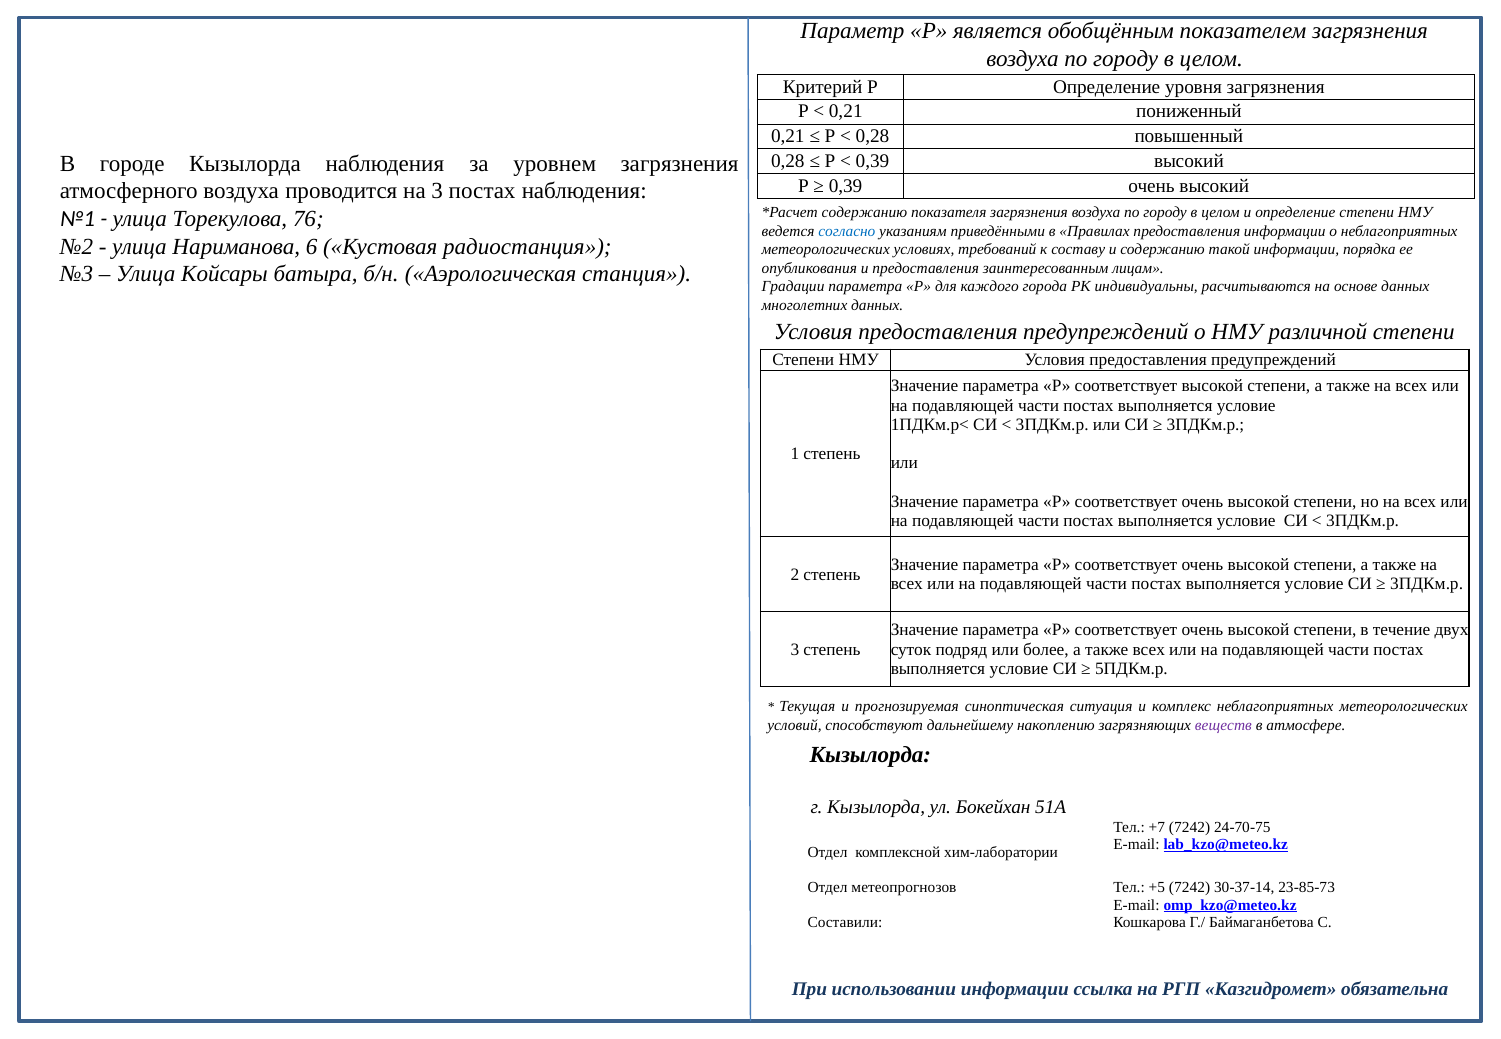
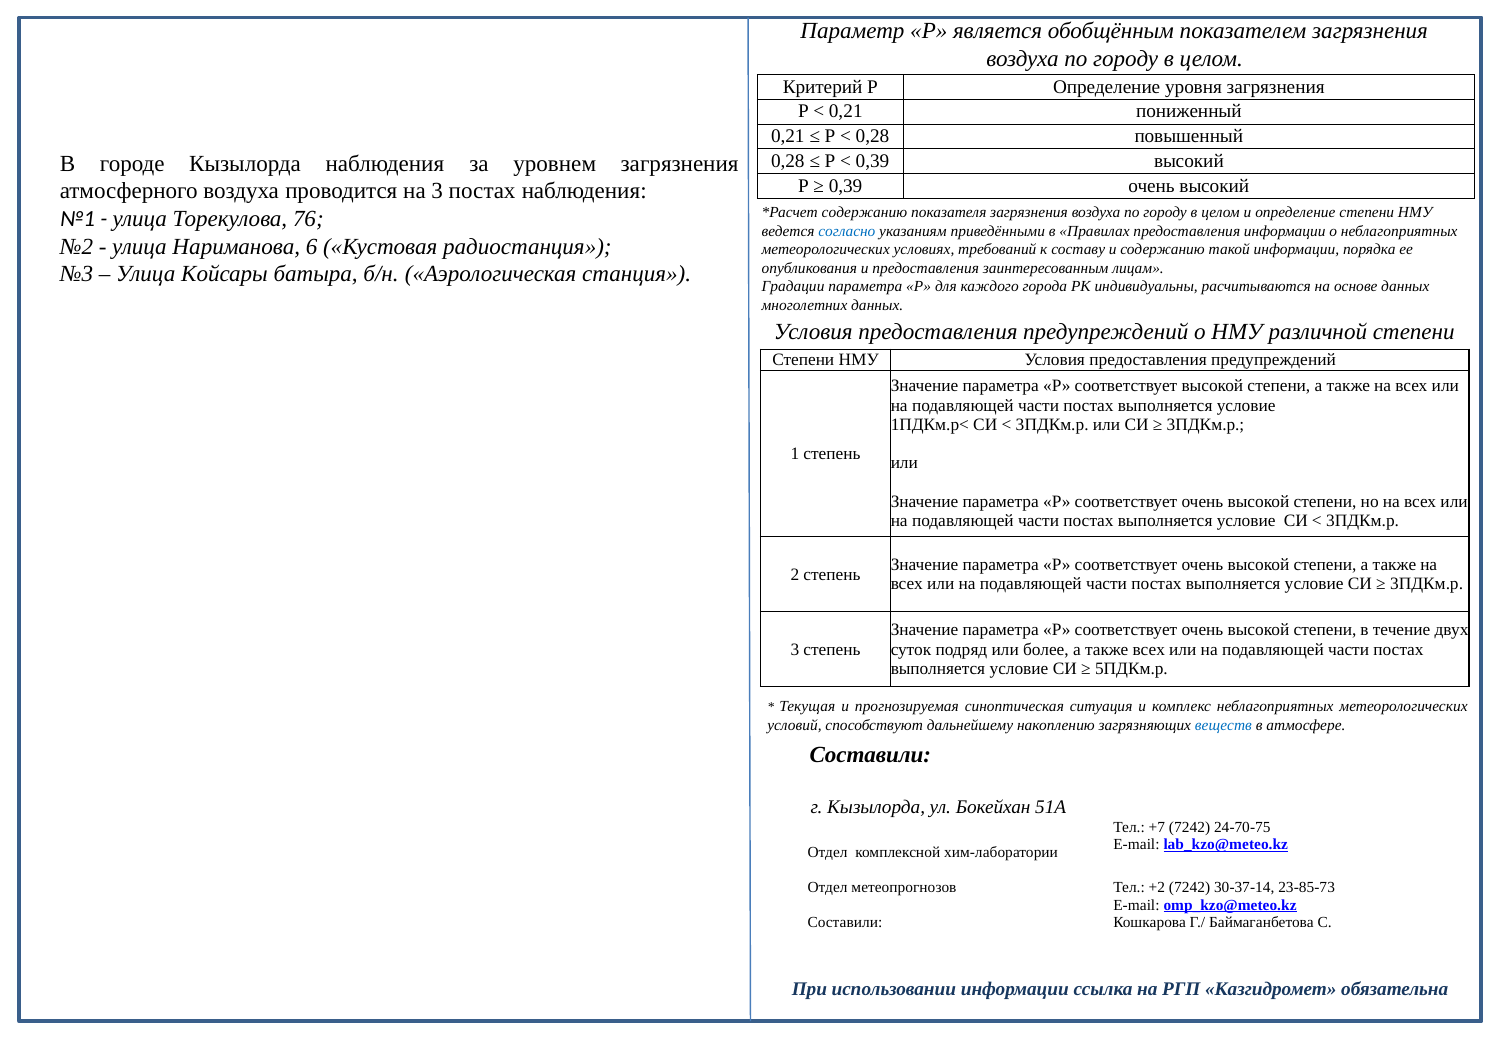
веществ colour: purple -> blue (1223, 725)
Кызылорда: Кызылорда -> Составили (870, 755)
+5: +5 -> +2 (1157, 888)
